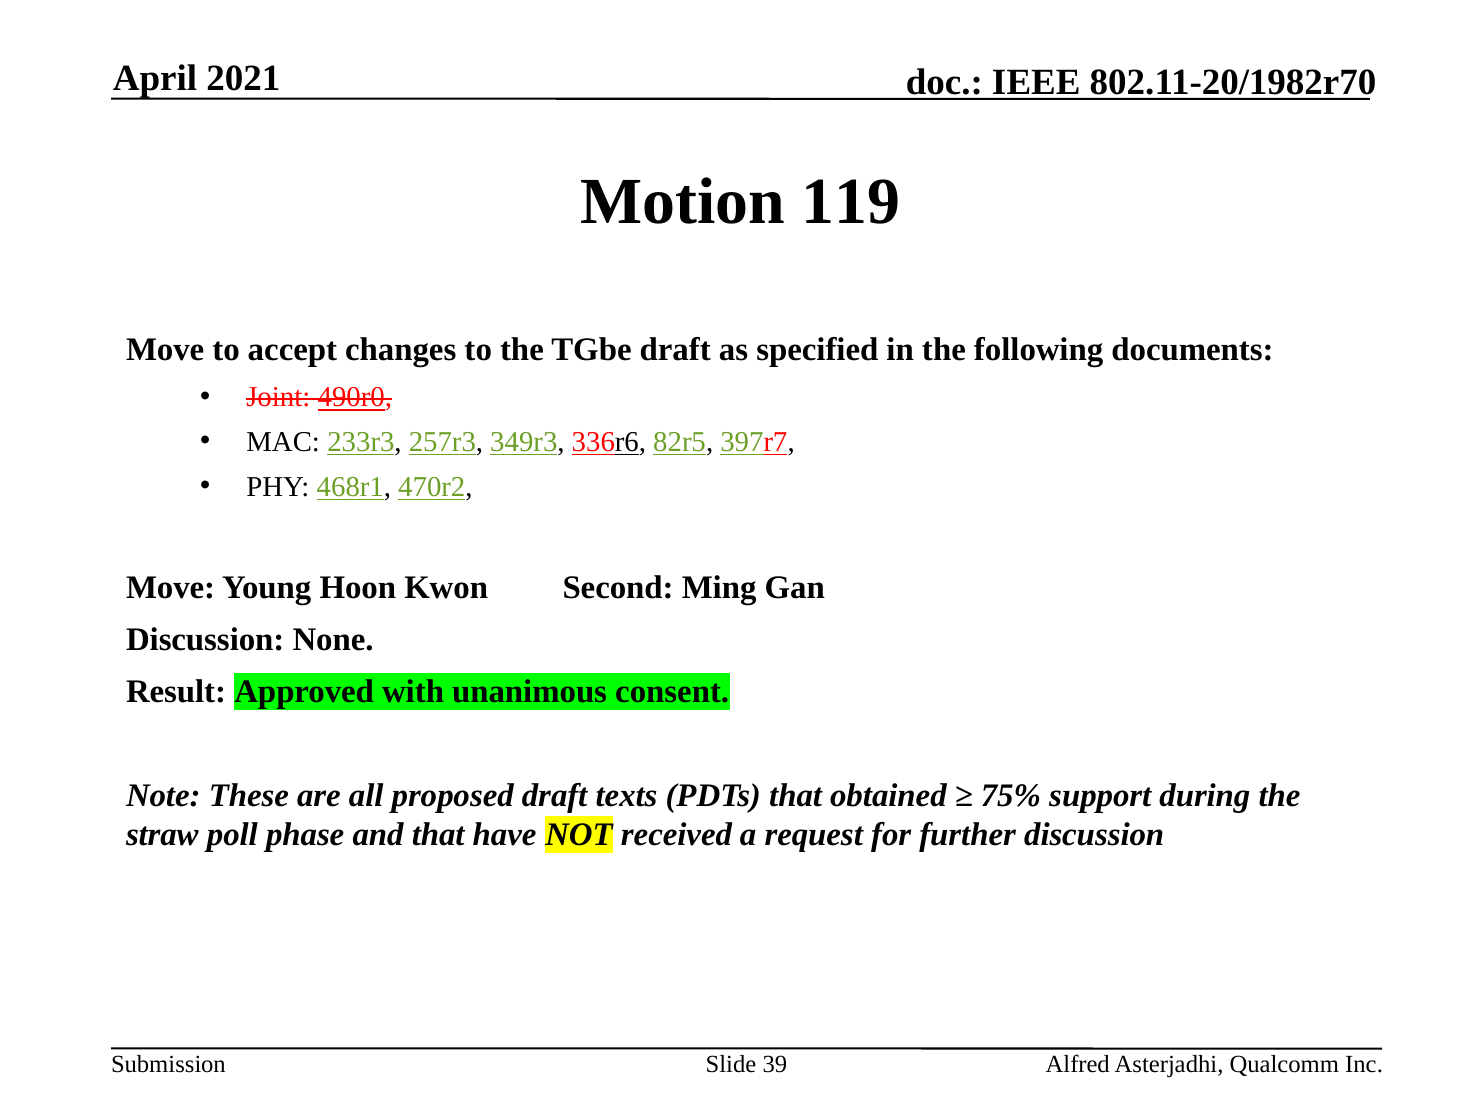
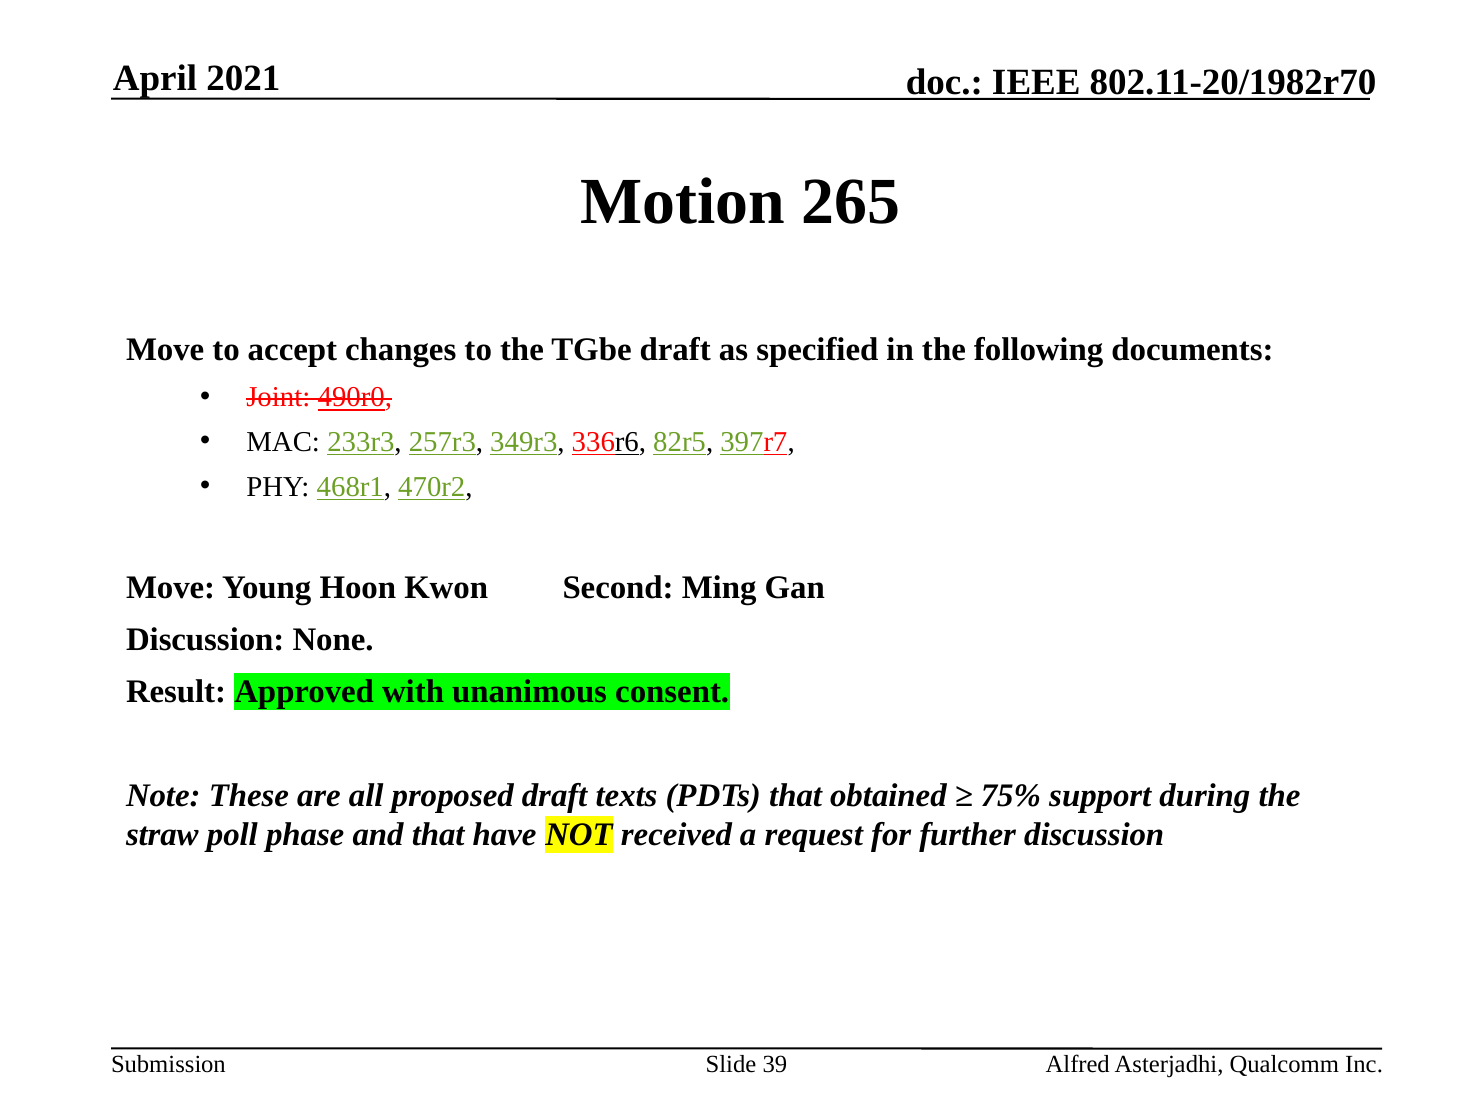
119: 119 -> 265 (851, 202)
